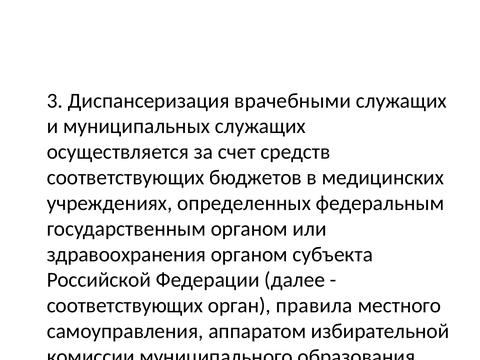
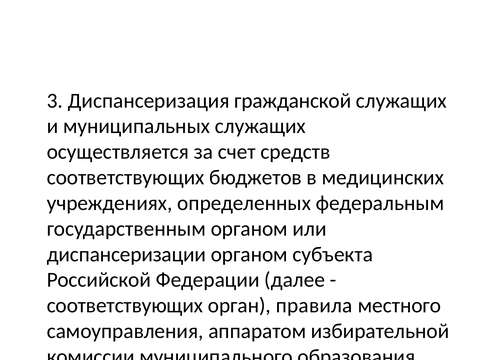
врачебными: врачебными -> гражданской (293, 101)
здравоохранения: здравоохранения -> диспансеризации (126, 254)
